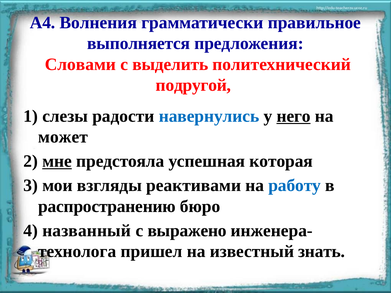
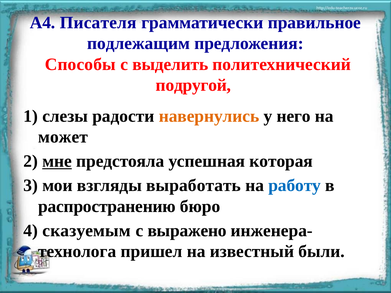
Волнения: Волнения -> Писателя (98, 23)
выполняется: выполняется -> подлежащим (139, 44)
Словами: Словами -> Способы (80, 64)
навернулись colour: blue -> orange (209, 116)
него underline: present -> none (294, 116)
реактивами: реактивами -> выработать (194, 186)
названный: названный -> сказуемым (87, 231)
знать: знать -> были (321, 252)
